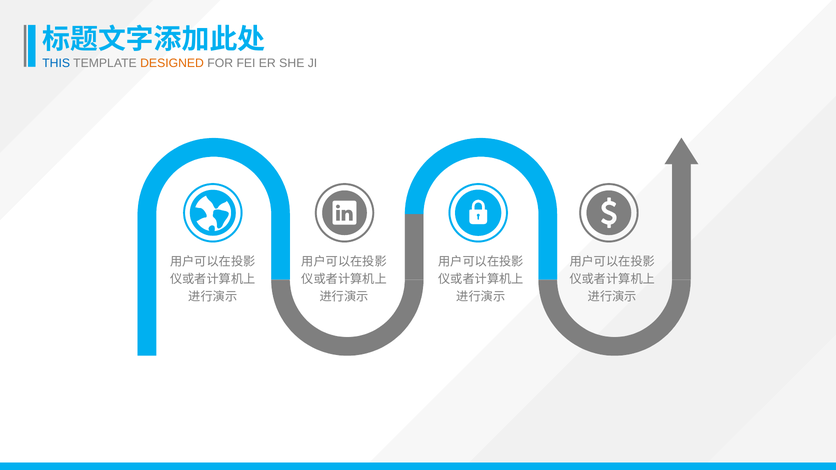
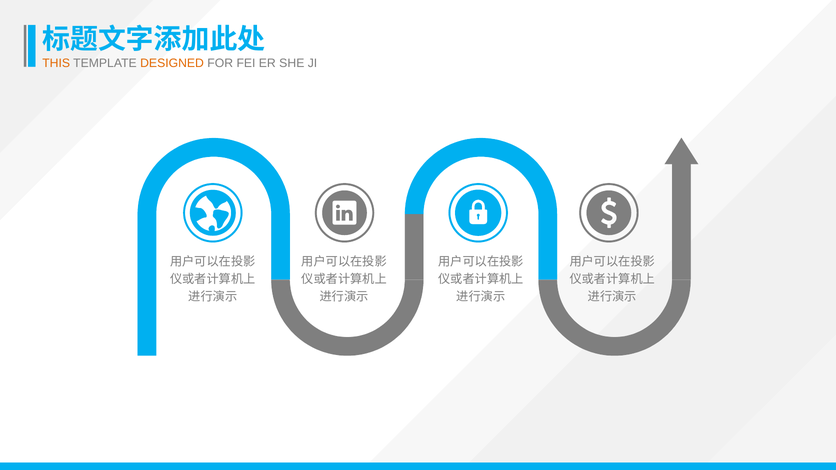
THIS colour: blue -> orange (56, 63)
